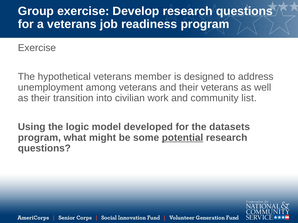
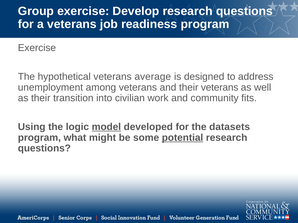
member: member -> average (153, 77)
list: list -> fits (249, 98)
model underline: none -> present (106, 127)
